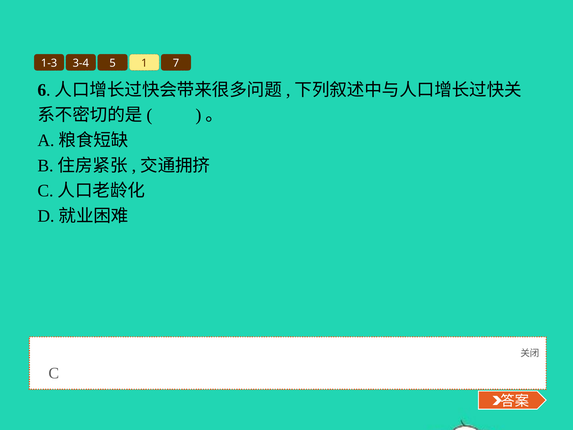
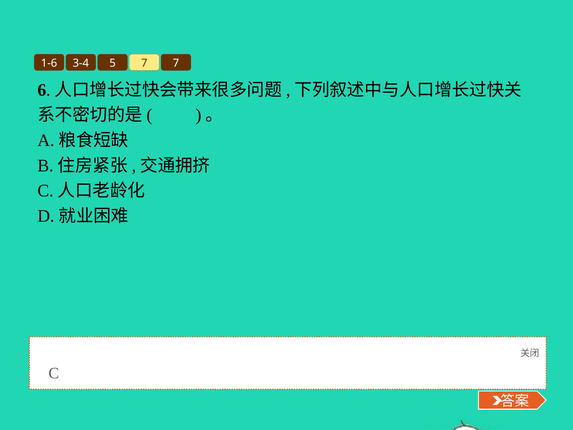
1-3: 1-3 -> 1-6 (49, 63)
5 1: 1 -> 7 (144, 63)
